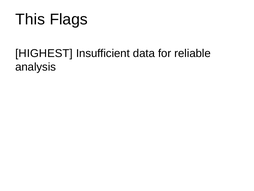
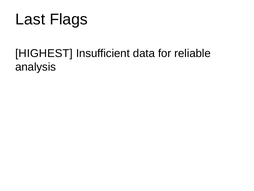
This: This -> Last (30, 19)
